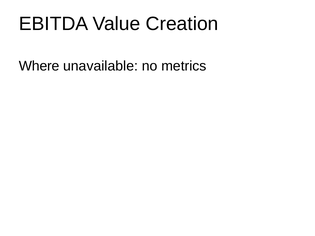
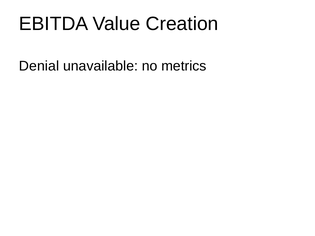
Where: Where -> Denial (39, 66)
